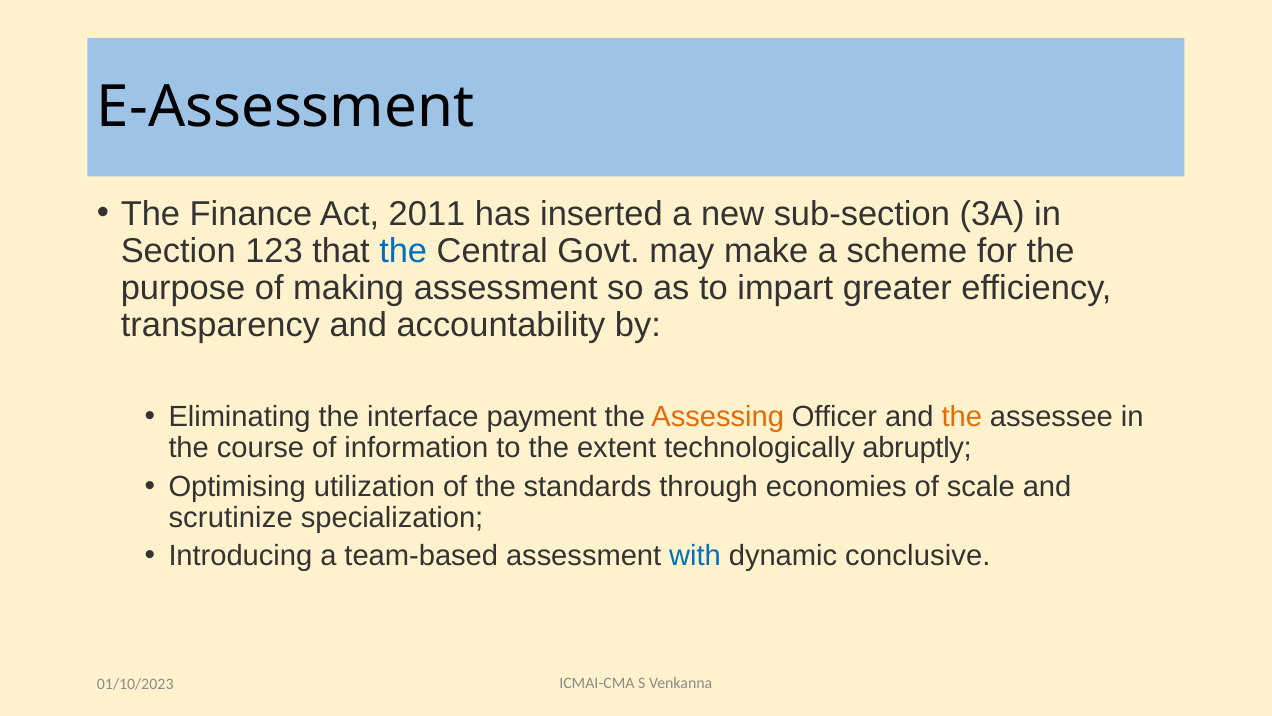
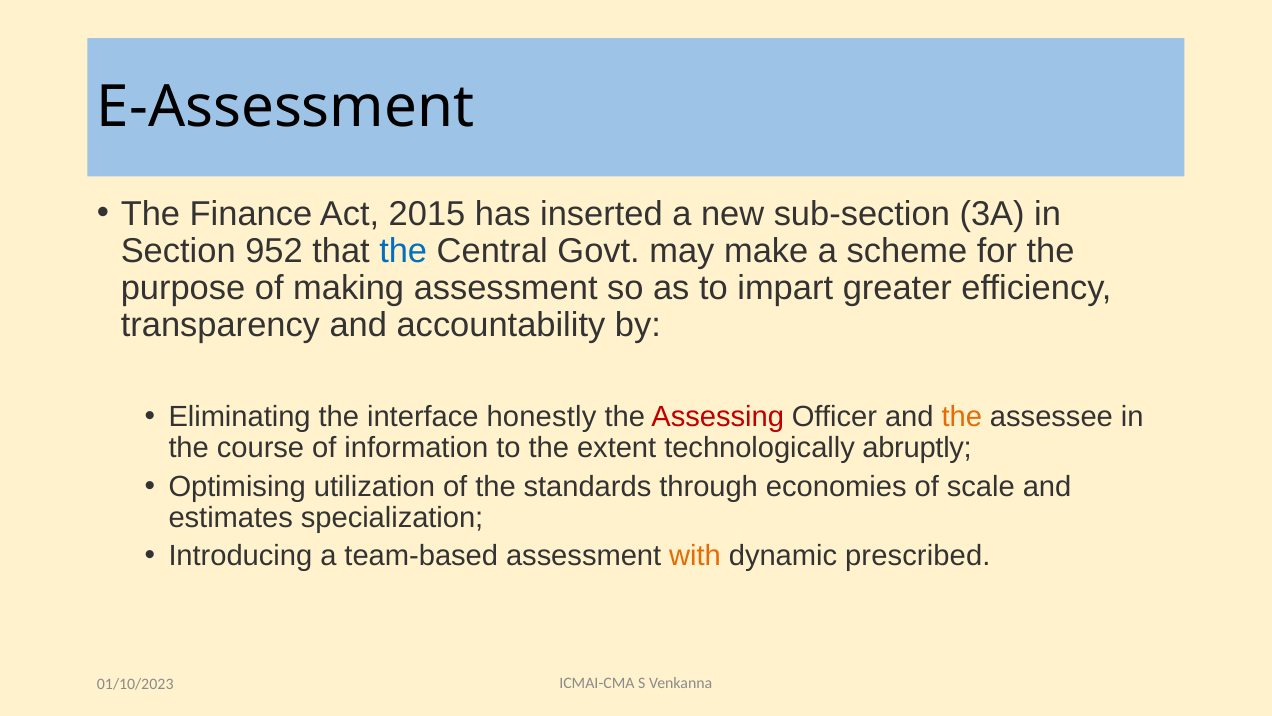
2011: 2011 -> 2015 (427, 214)
123: 123 -> 952 (274, 251)
payment: payment -> honestly (541, 417)
Assessing colour: orange -> red (718, 417)
scrutinize: scrutinize -> estimates (231, 518)
with colour: blue -> orange (695, 556)
conclusive: conclusive -> prescribed (918, 556)
